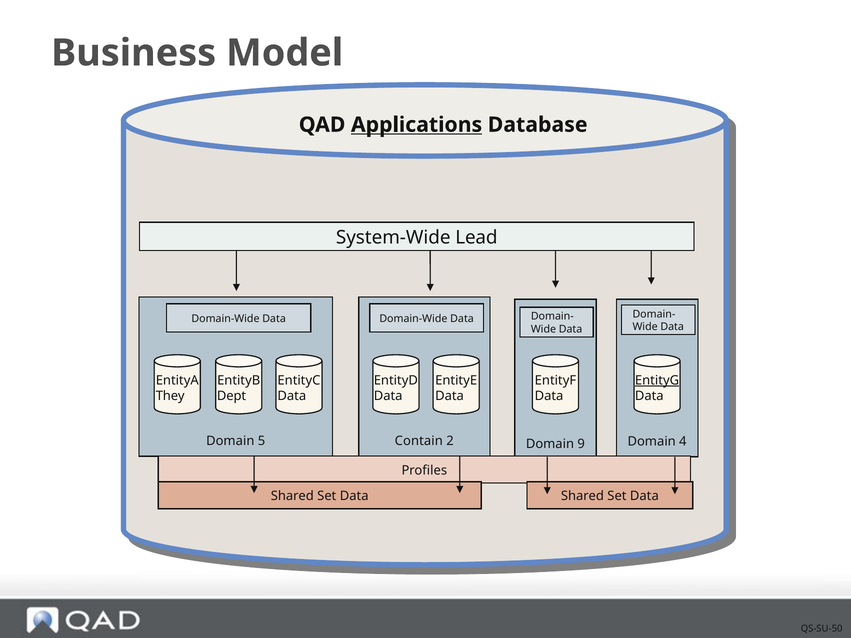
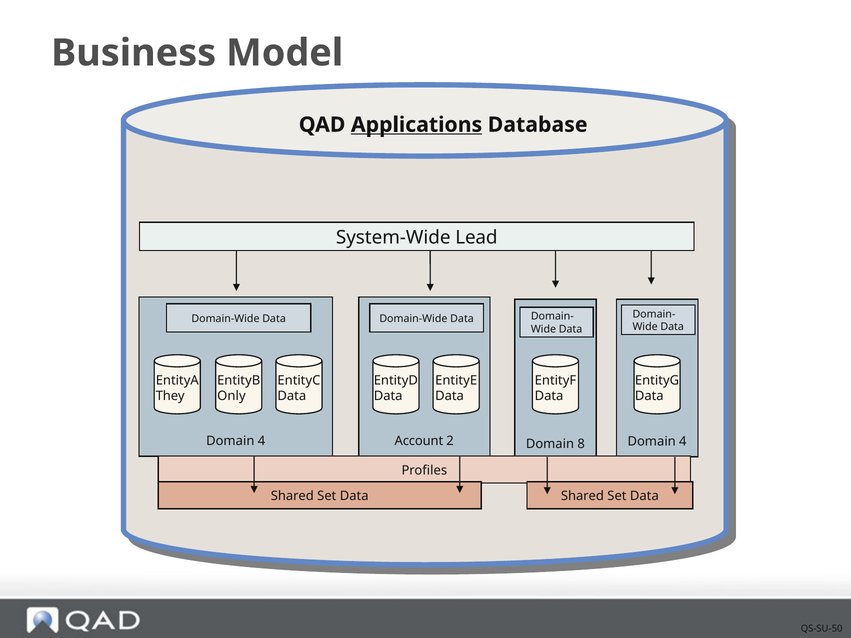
EntityG underline: present -> none (657, 381)
Dept: Dept -> Only (231, 396)
5: 5 -> 4 (261, 441)
Contain: Contain -> Account (419, 441)
9: 9 -> 8 (581, 444)
